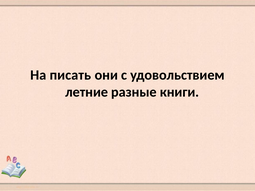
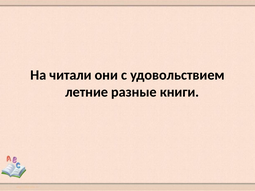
писать: писать -> читали (71, 75)
